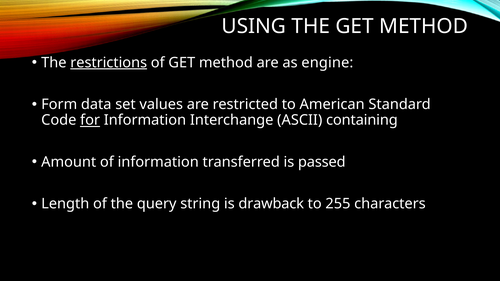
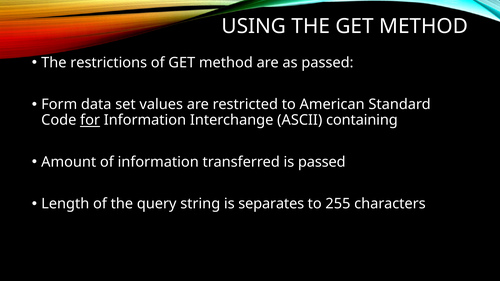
restrictions underline: present -> none (109, 63)
as engine: engine -> passed (327, 63)
drawback: drawback -> separates (271, 204)
